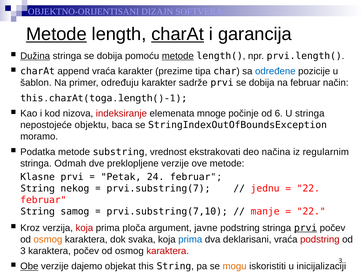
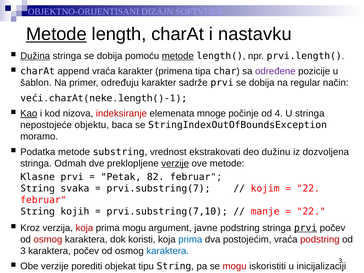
charAt underline: present -> none (178, 34)
garancija: garancija -> nastavku (255, 34)
prezime: prezime -> primena (174, 71)
određene colour: blue -> purple (275, 71)
na februar: februar -> regular (305, 83)
this: this -> veći (32, 98)
toga: toga -> neke (101, 98)
Kao underline: none -> present (29, 113)
6: 6 -> 4 (279, 113)
načina: načina -> dužinu (276, 152)
regularnim: regularnim -> dozvoljena (326, 152)
verzije underline: none -> present (175, 163)
24: 24 -> 82 (156, 177)
nekog: nekog -> svaka (75, 188)
jednu: jednu -> kojim (265, 188)
samog: samog -> kojih (75, 211)
prima ploča: ploča -> mogu (134, 228)
osmog colour: orange -> red (48, 239)
svaka: svaka -> koristi (142, 239)
deklarisani: deklarisani -> postojećim (247, 239)
karaktera colour: red -> blue (168, 251)
Obe underline: present -> none (29, 266)
dajemo: dajemo -> porediti (87, 266)
objekat this: this -> tipu (146, 266)
mogu colour: orange -> red (235, 266)
